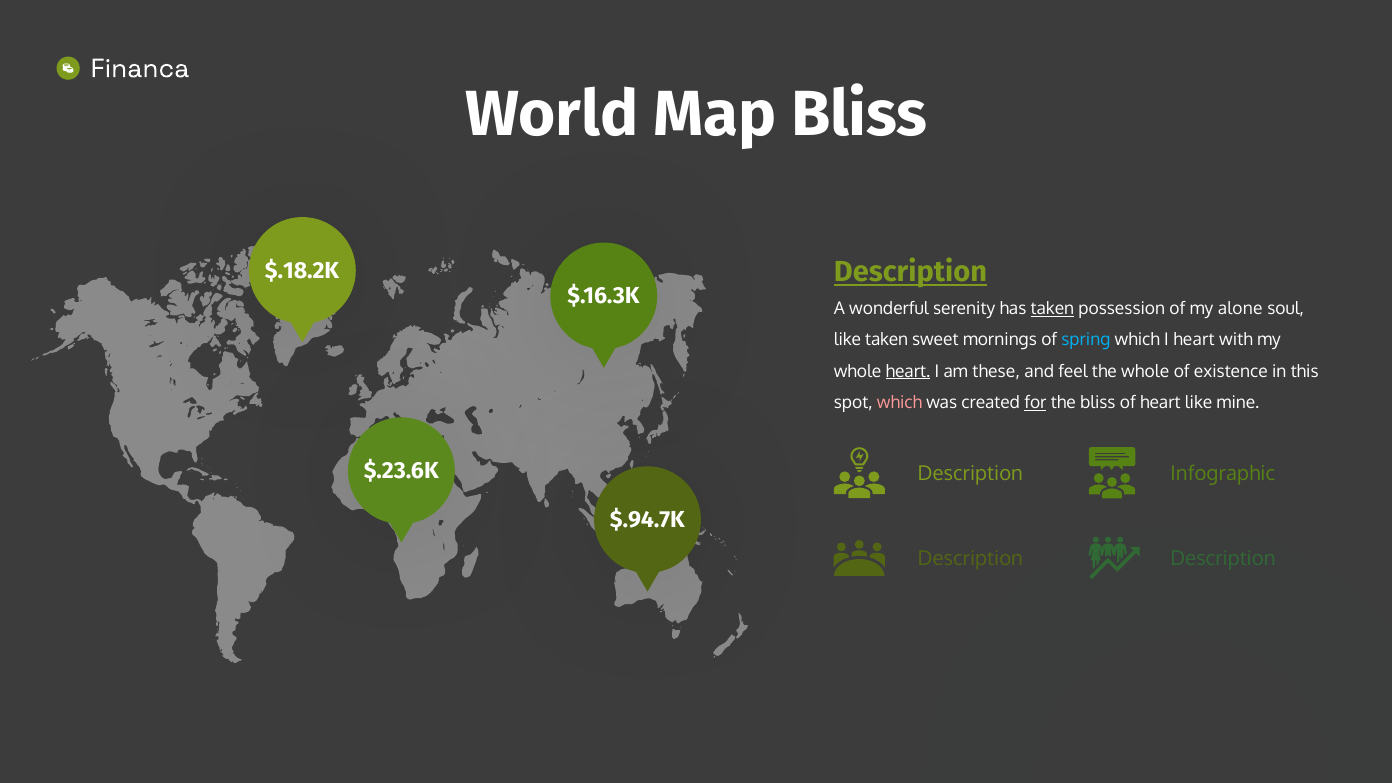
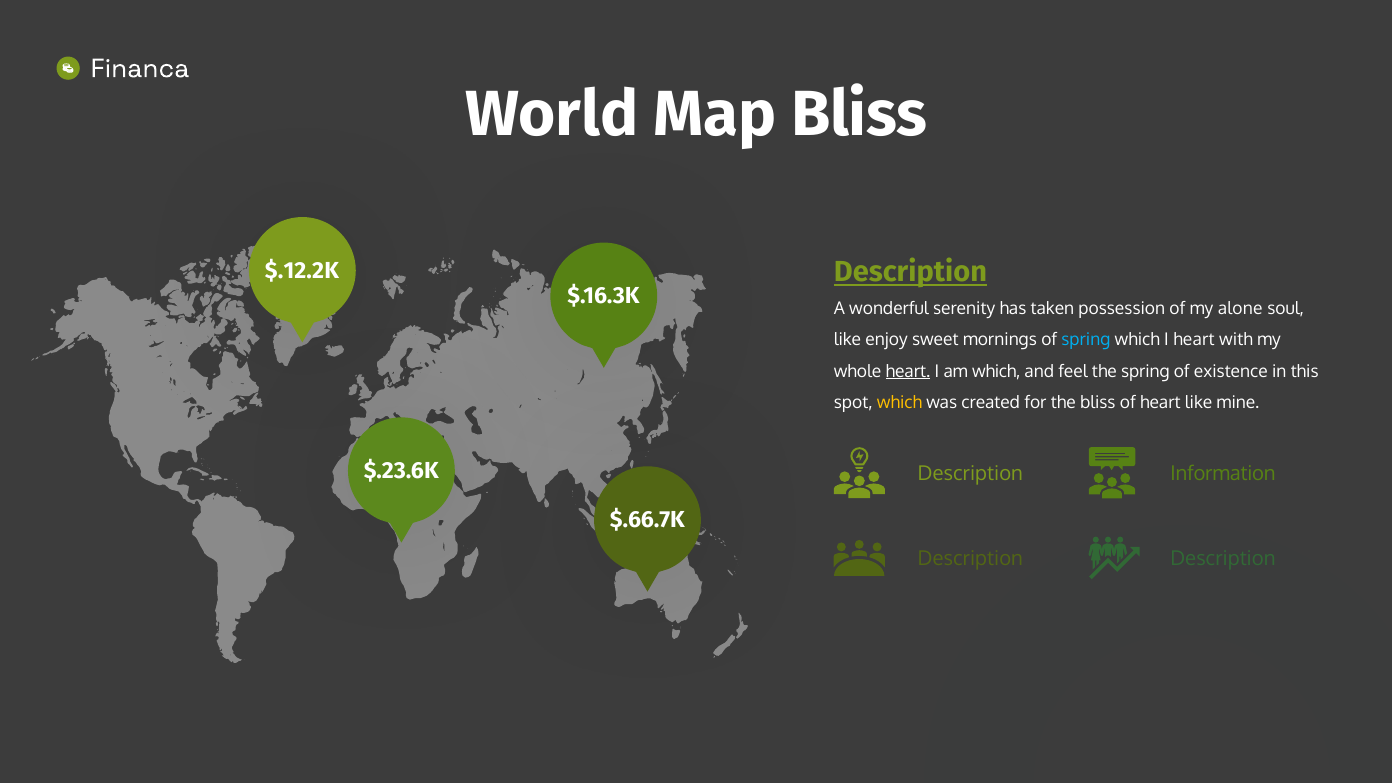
$.18.2K: $.18.2K -> $.12.2K (302, 271)
taken underline: present -> none (1052, 309)
like taken: taken -> enjoy (887, 340)
am these: these -> which (996, 371)
the whole: whole -> spring (1145, 371)
which colour: pink -> yellow (900, 403)
for underline: present -> none (1035, 403)
Infographic: Infographic -> Information (1223, 474)
$.94.7K: $.94.7K -> $.66.7K (647, 520)
